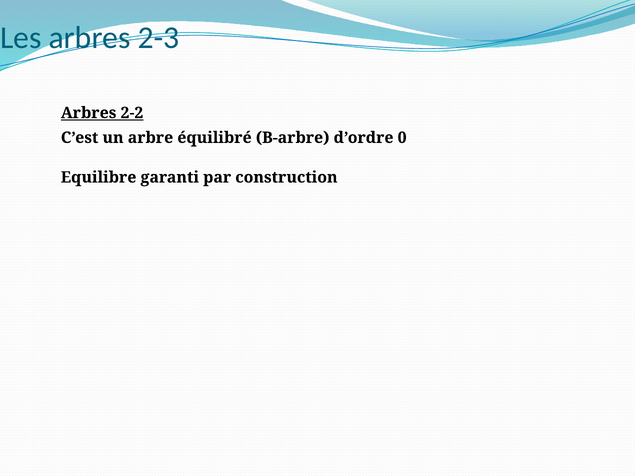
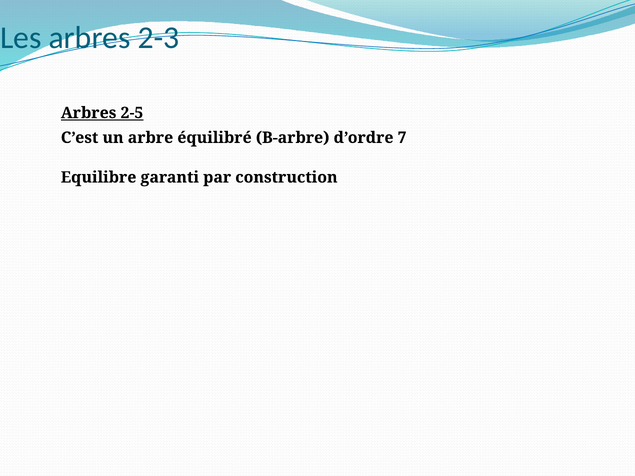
2-2: 2-2 -> 2-5 (132, 113)
0: 0 -> 7 (402, 138)
